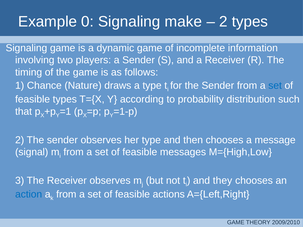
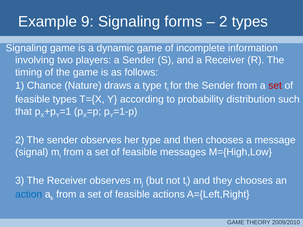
0: 0 -> 9 (88, 22)
make: make -> forms (183, 22)
set colour: blue -> red (275, 86)
